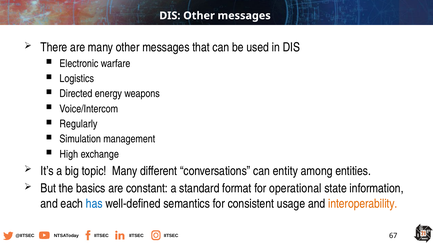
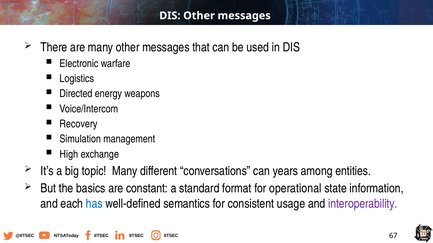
Regularly: Regularly -> Recovery (78, 124)
entity: entity -> years (285, 171)
interoperability colour: orange -> purple (363, 204)
